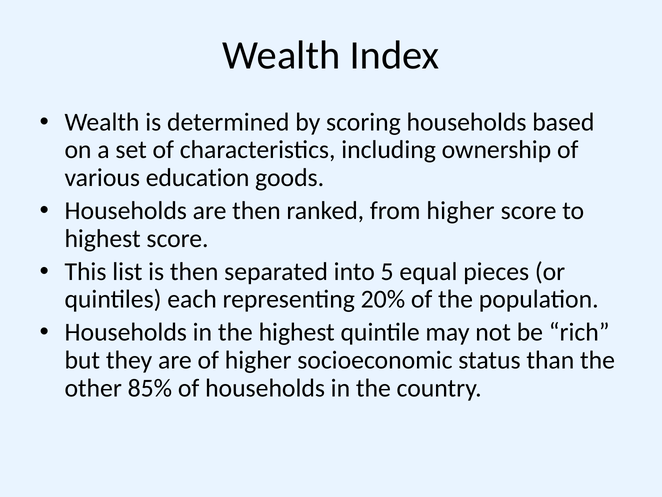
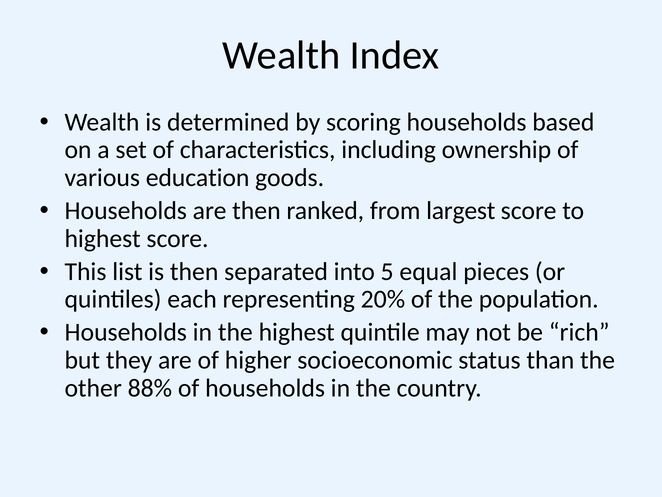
from higher: higher -> largest (461, 210)
85%: 85% -> 88% (150, 388)
